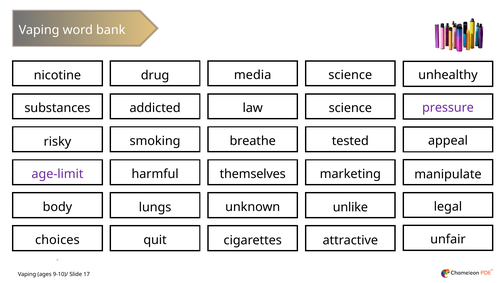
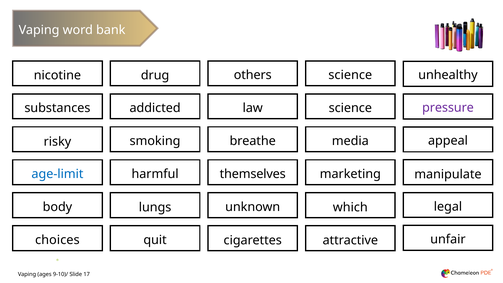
media: media -> others (253, 75)
tested: tested -> media (350, 141)
age-limit colour: purple -> blue (57, 174)
unlike: unlike -> which (350, 207)
